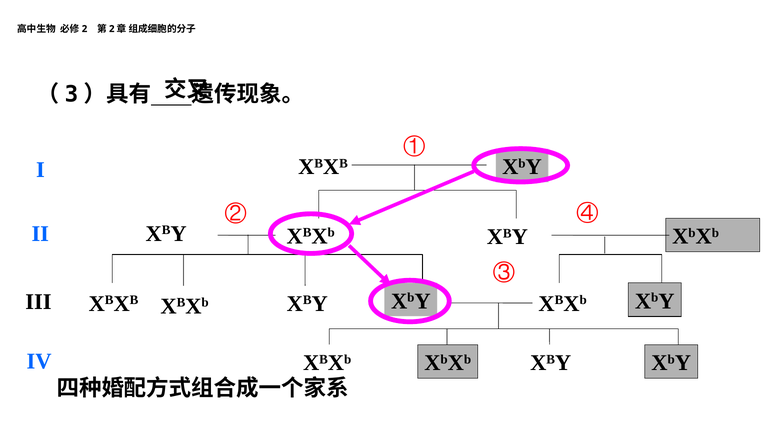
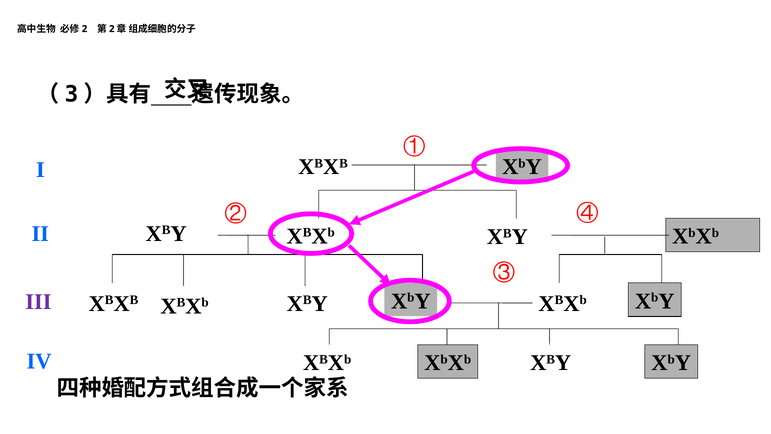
III colour: black -> purple (38, 302)
